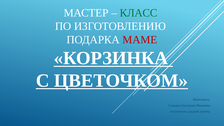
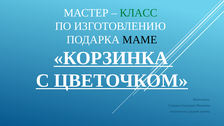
МАМЕ colour: red -> black (140, 40)
